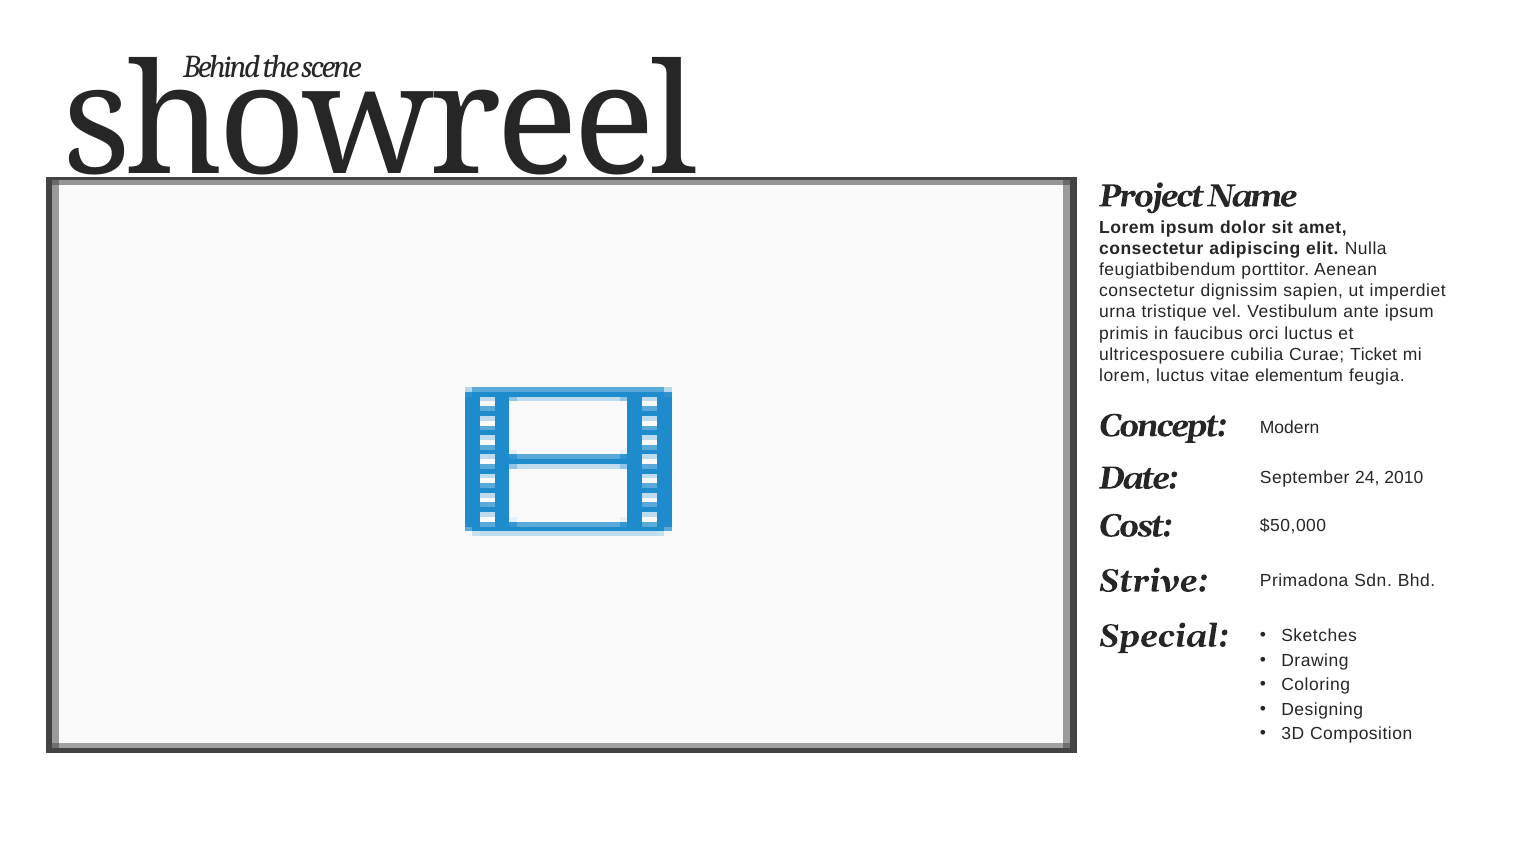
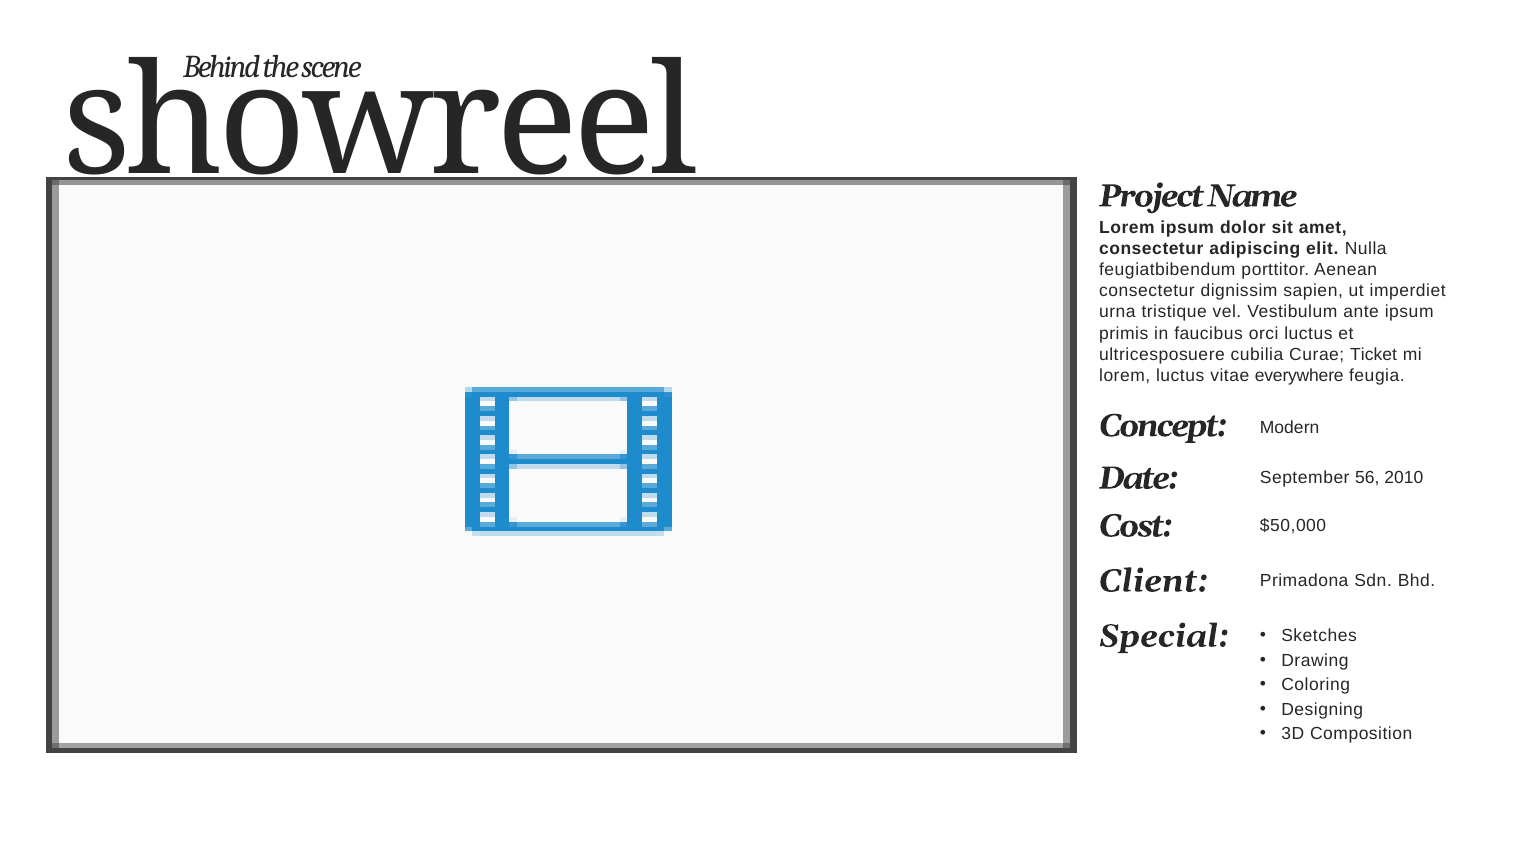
elementum: elementum -> everywhere (1299, 375)
24: 24 -> 56 (1367, 478)
Strive: Strive -> Client (1154, 581)
